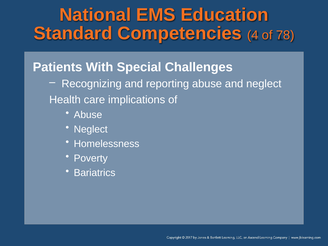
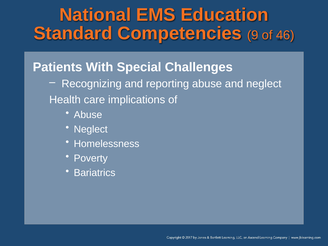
4: 4 -> 9 (253, 35)
78: 78 -> 46 (285, 35)
